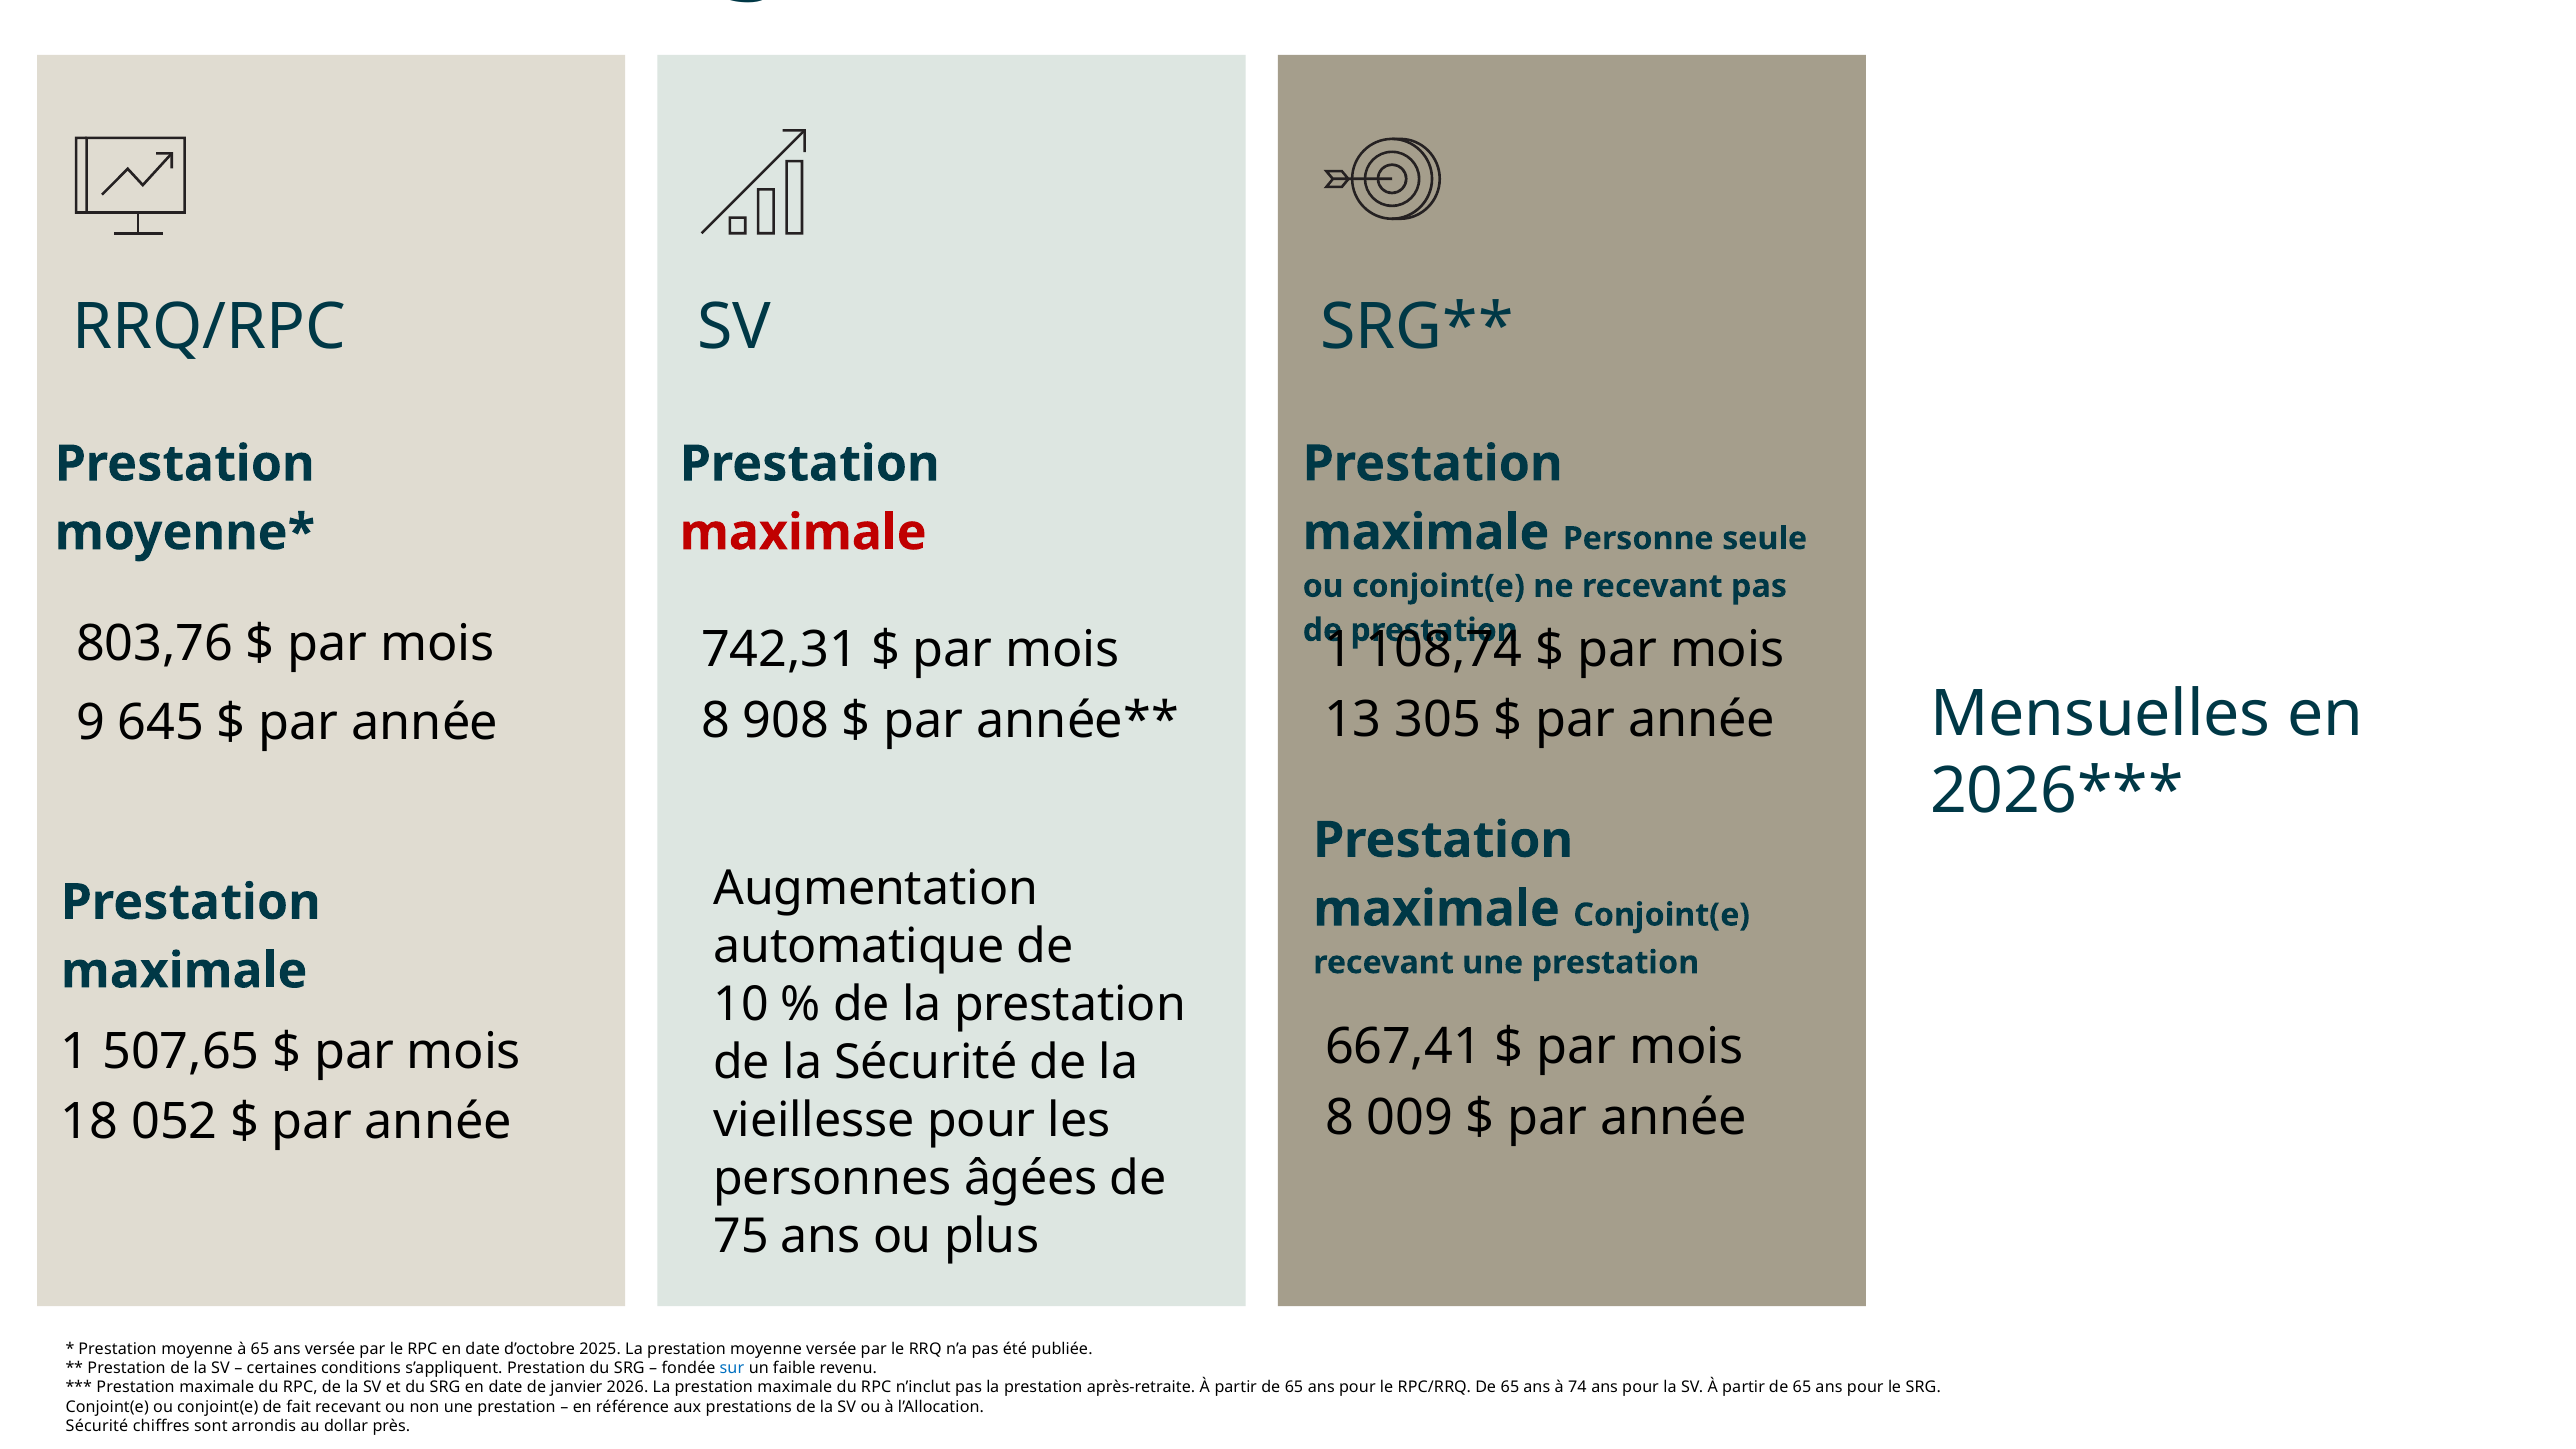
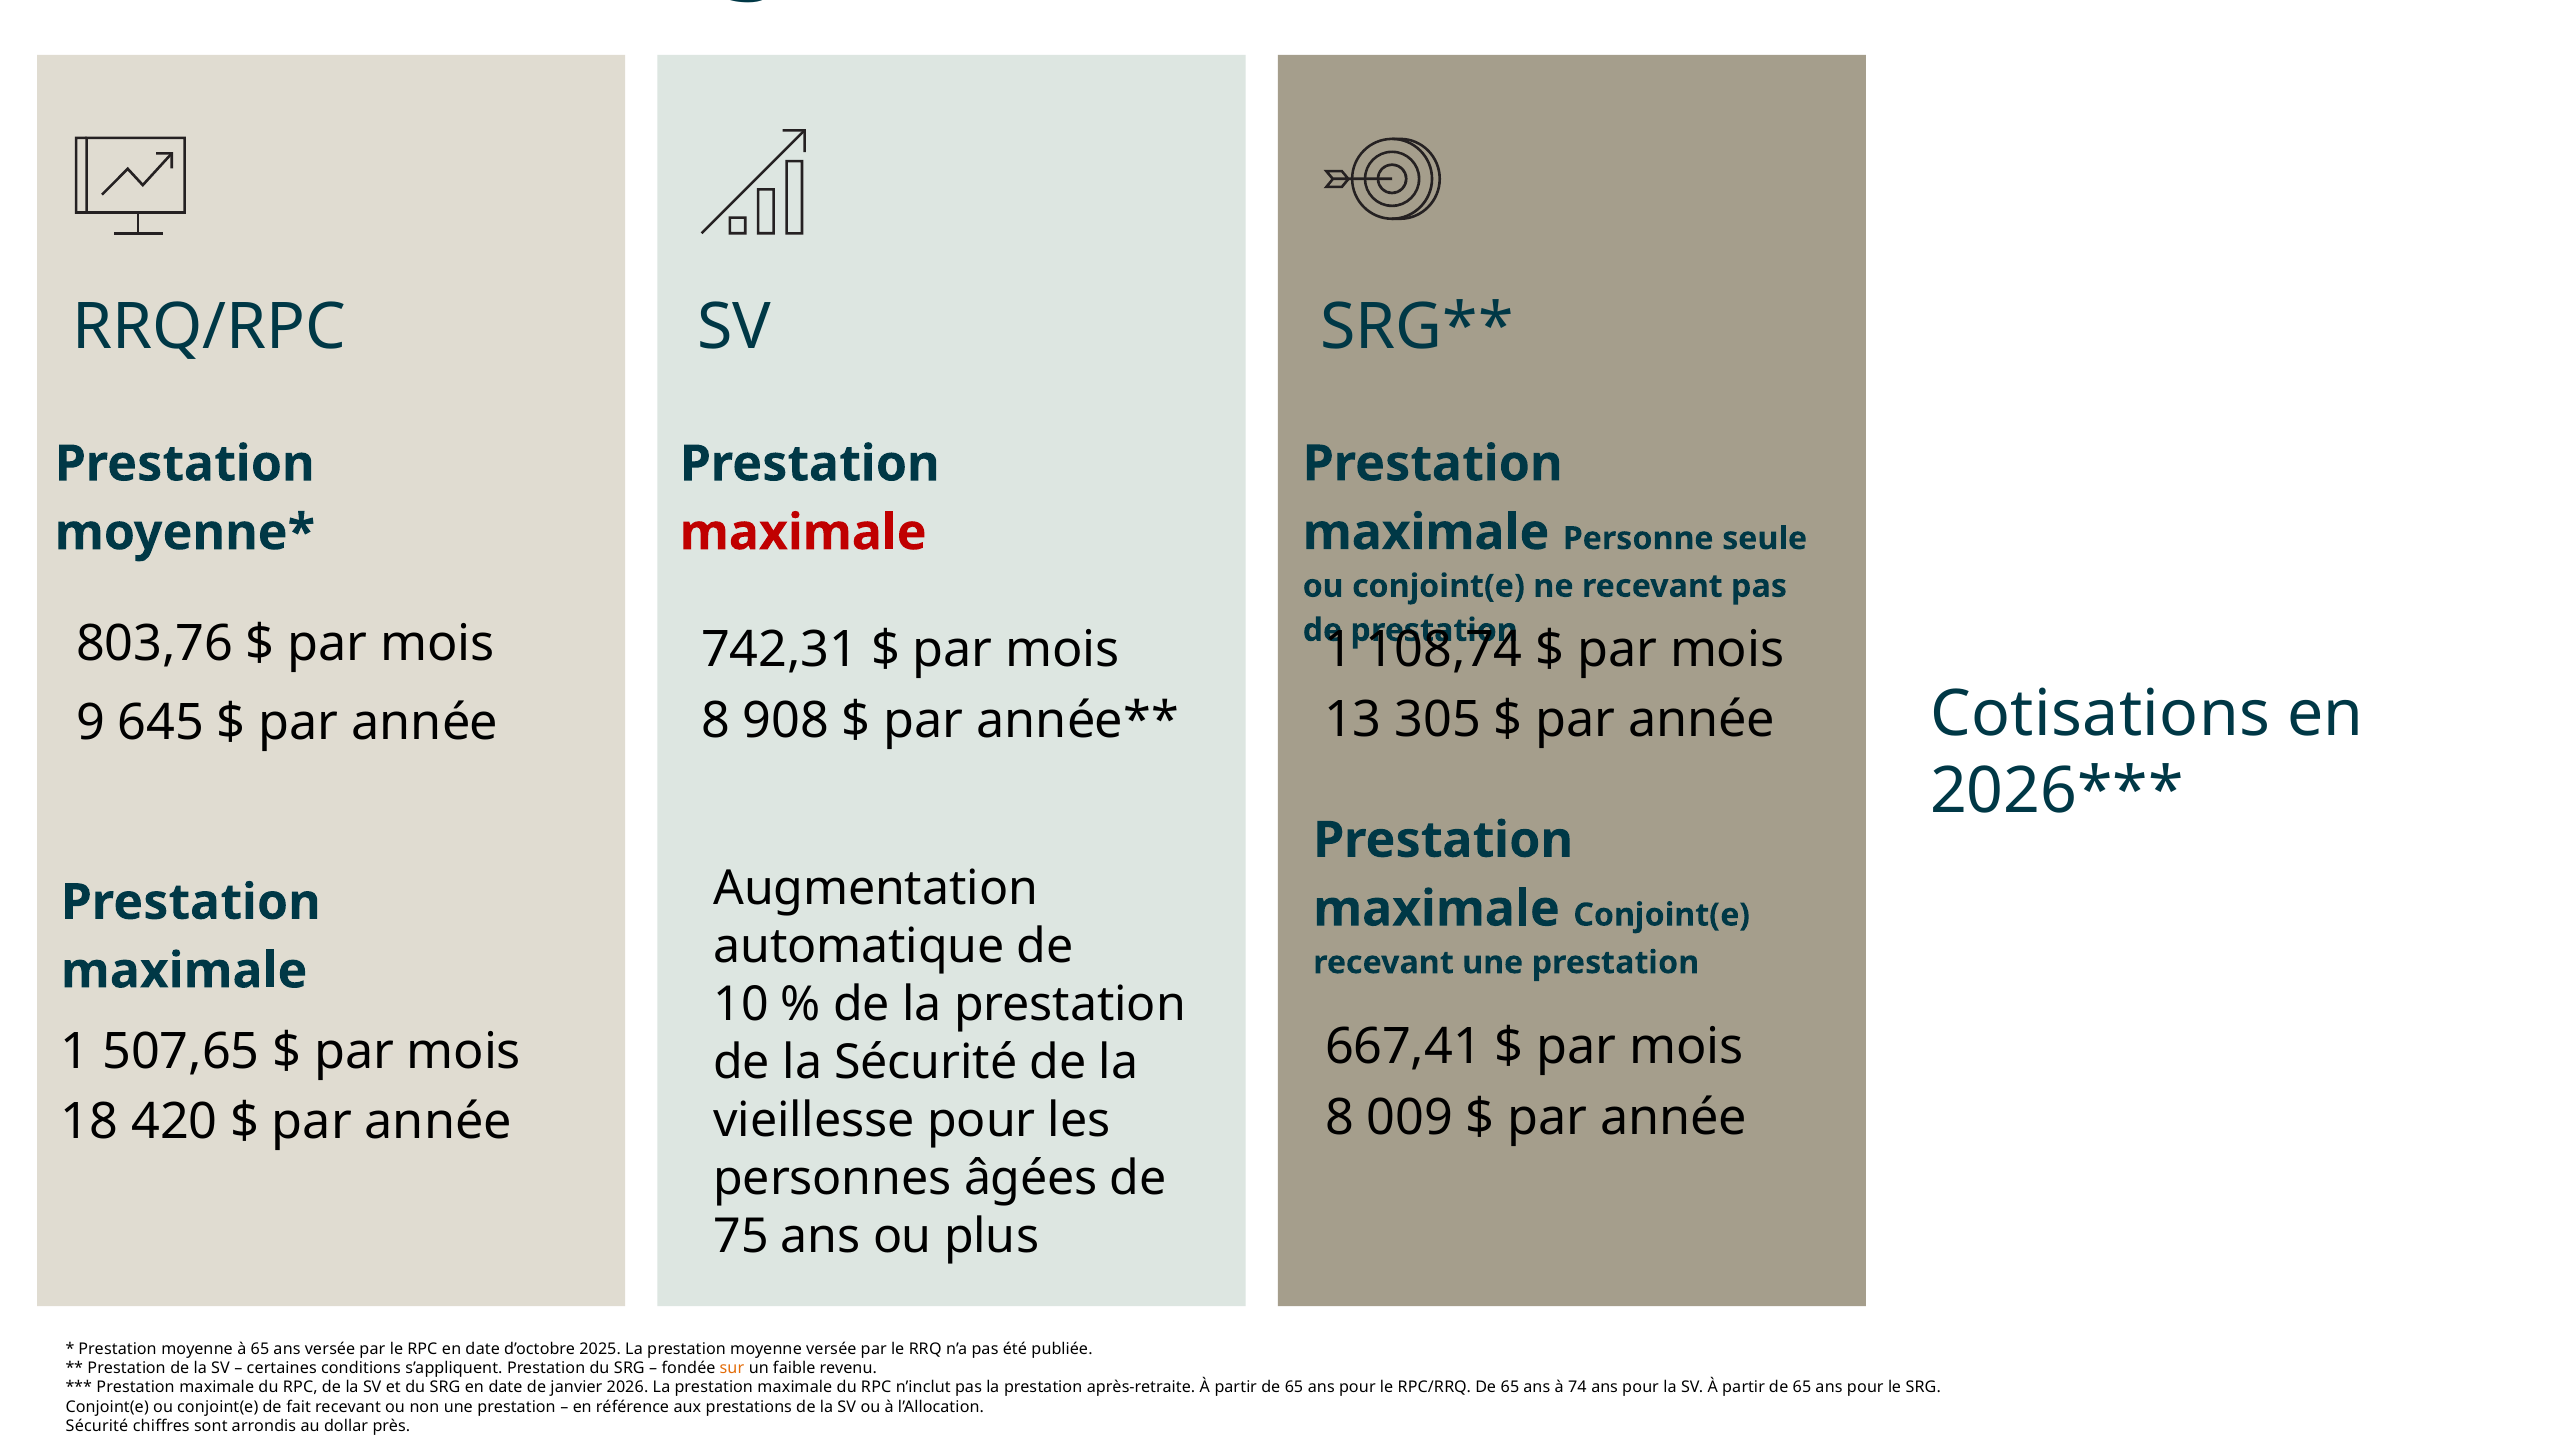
Mensuelles: Mensuelles -> Cotisations (2100, 714)
052: 052 -> 420 (174, 1122)
sur colour: blue -> orange (732, 1368)
